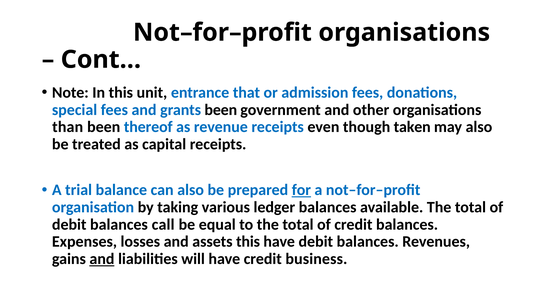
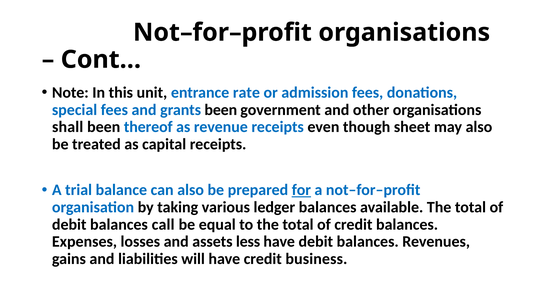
that: that -> rate (246, 92)
than: than -> shall (68, 127)
taken: taken -> sheet (412, 127)
assets this: this -> less (248, 241)
and underline: present -> none (102, 259)
